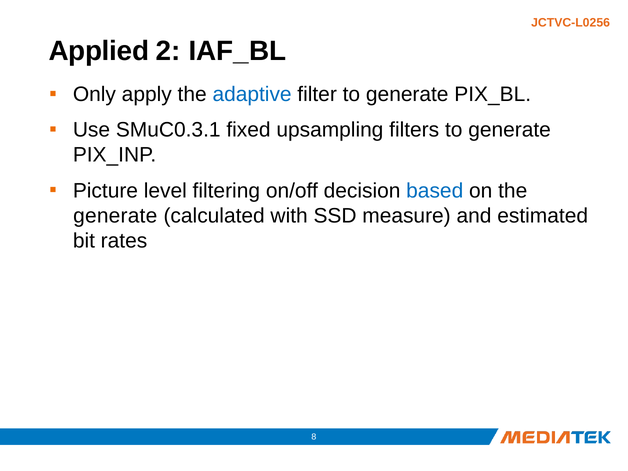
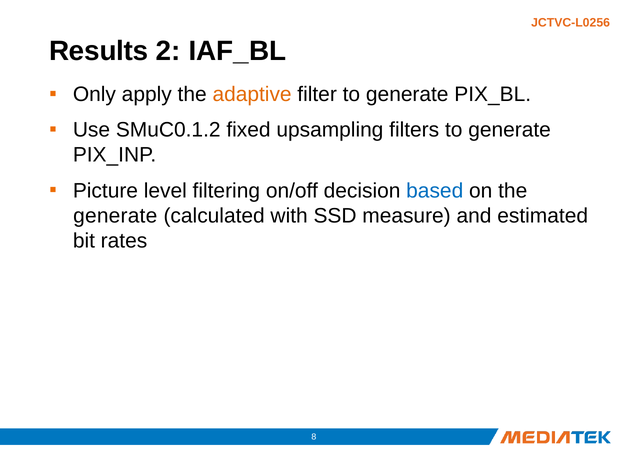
Applied: Applied -> Results (99, 51)
adaptive colour: blue -> orange (252, 94)
SMuC0.3.1: SMuC0.3.1 -> SMuC0.1.2 (168, 130)
